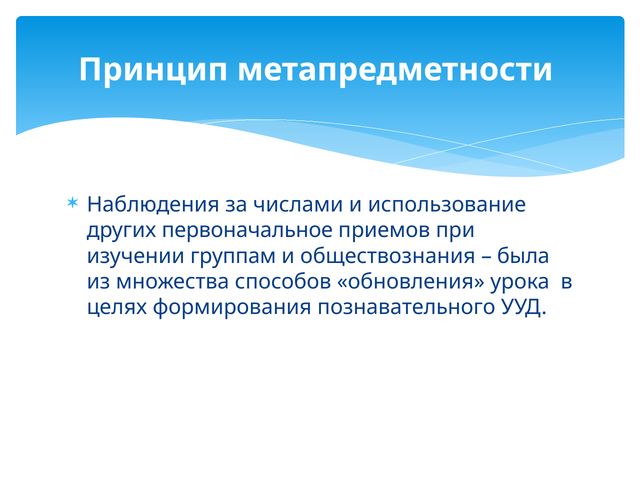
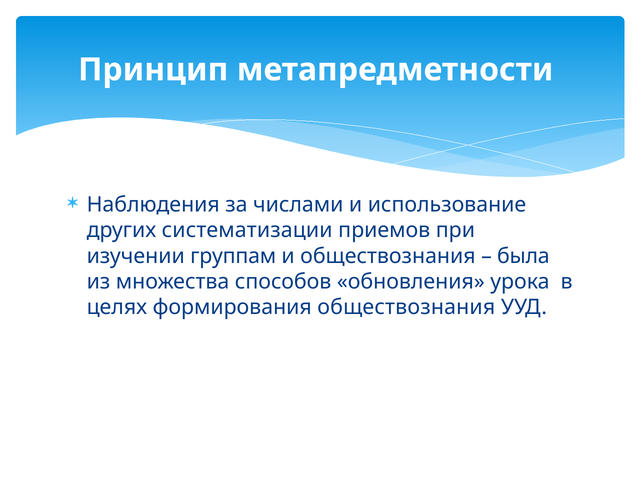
первоначальное: первоначальное -> систематизации (247, 230)
формирования познавательного: познавательного -> обществознания (406, 307)
